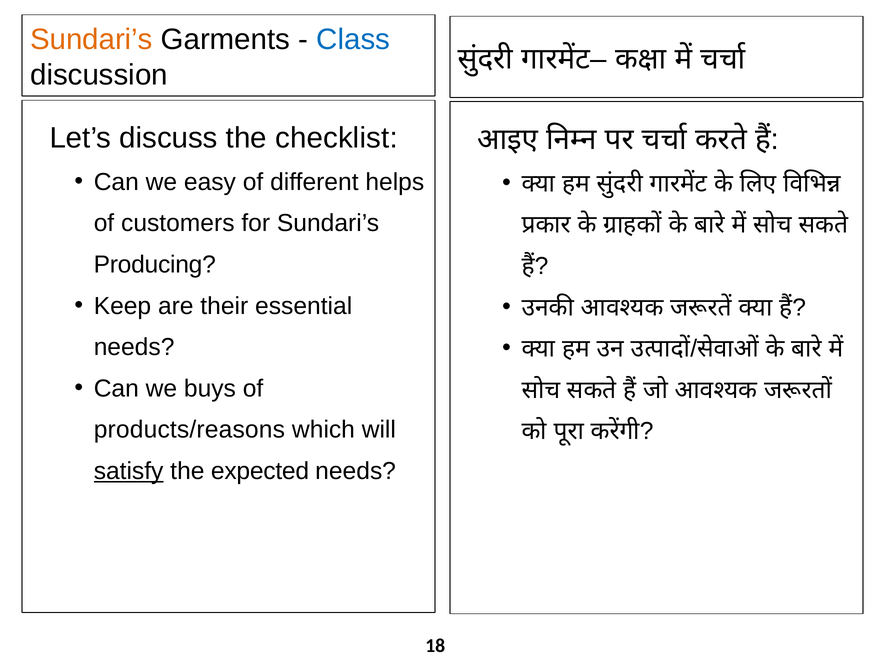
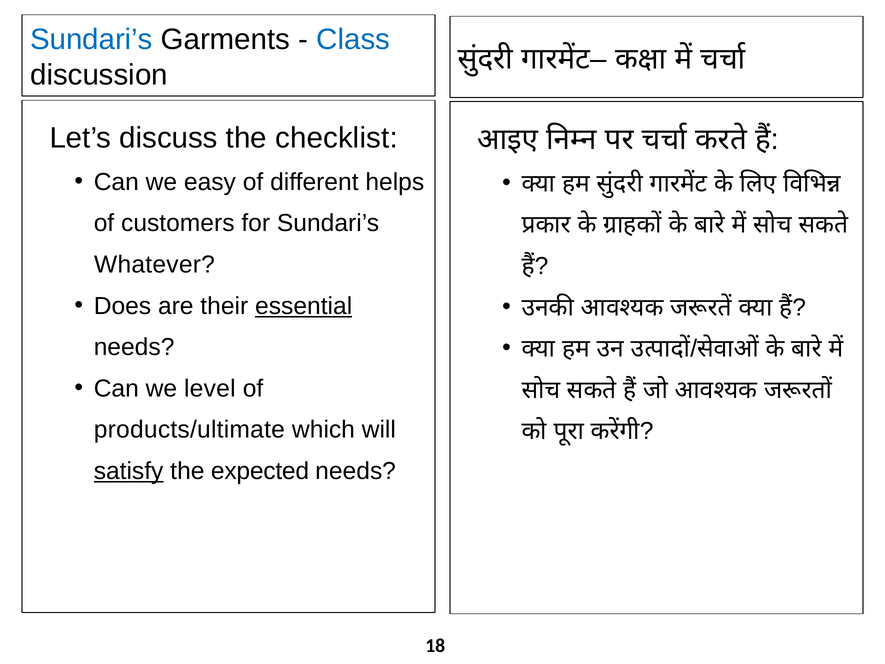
Sundari’s colour: orange -> blue (91, 40)
Producing: Producing -> Whatever (154, 265)
Keep: Keep -> Does (122, 306)
essential underline: none -> present (304, 306)
buys: buys -> level (210, 388)
products/reasons: products/reasons -> products/ultimate (189, 430)
